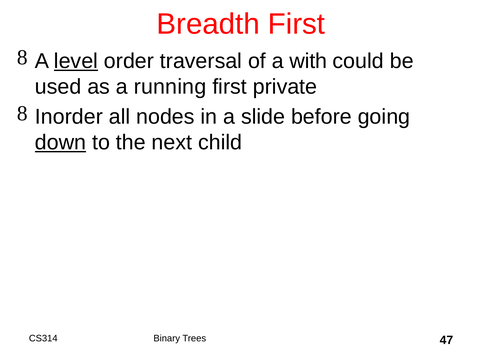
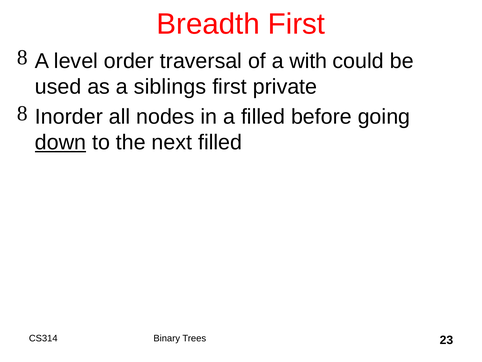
level underline: present -> none (76, 61)
running: running -> siblings (170, 87)
a slide: slide -> filled (263, 117)
next child: child -> filled (220, 142)
47: 47 -> 23 (446, 340)
